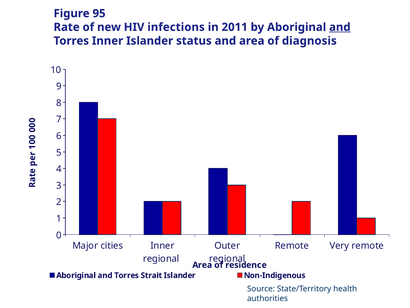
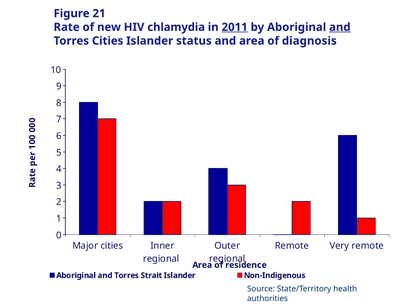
95: 95 -> 21 (99, 13)
infections: infections -> chlamydia (176, 27)
2011 underline: none -> present (235, 27)
Torres Inner: Inner -> Cities (108, 41)
